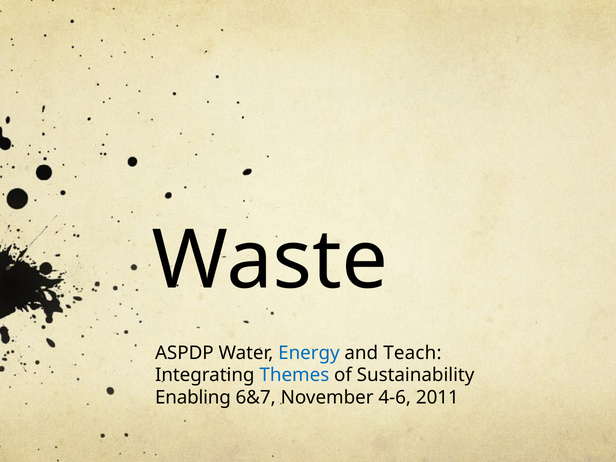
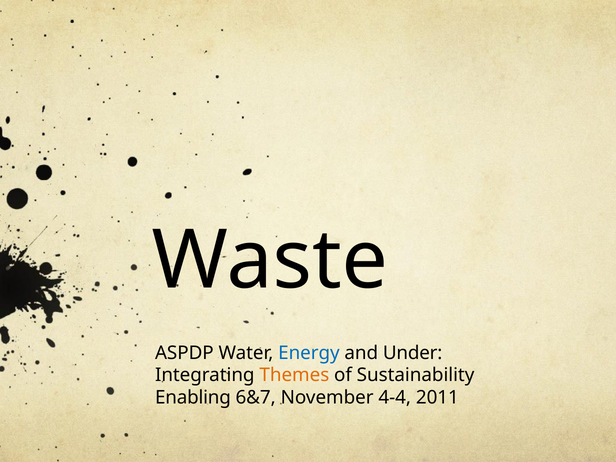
Teach: Teach -> Under (413, 353)
Themes colour: blue -> orange (294, 375)
4-6: 4-6 -> 4-4 (395, 397)
